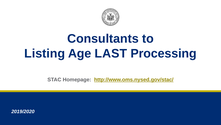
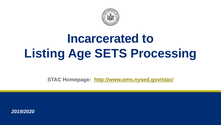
Consultants: Consultants -> Incarcerated (103, 38)
LAST: LAST -> SETS (111, 53)
